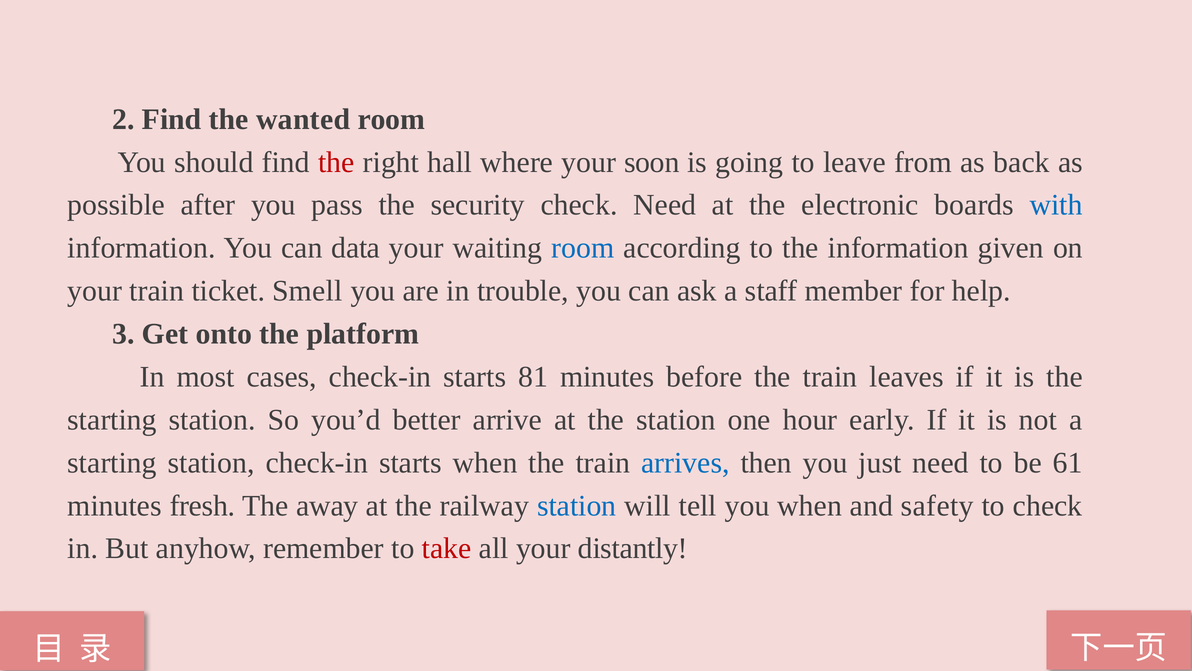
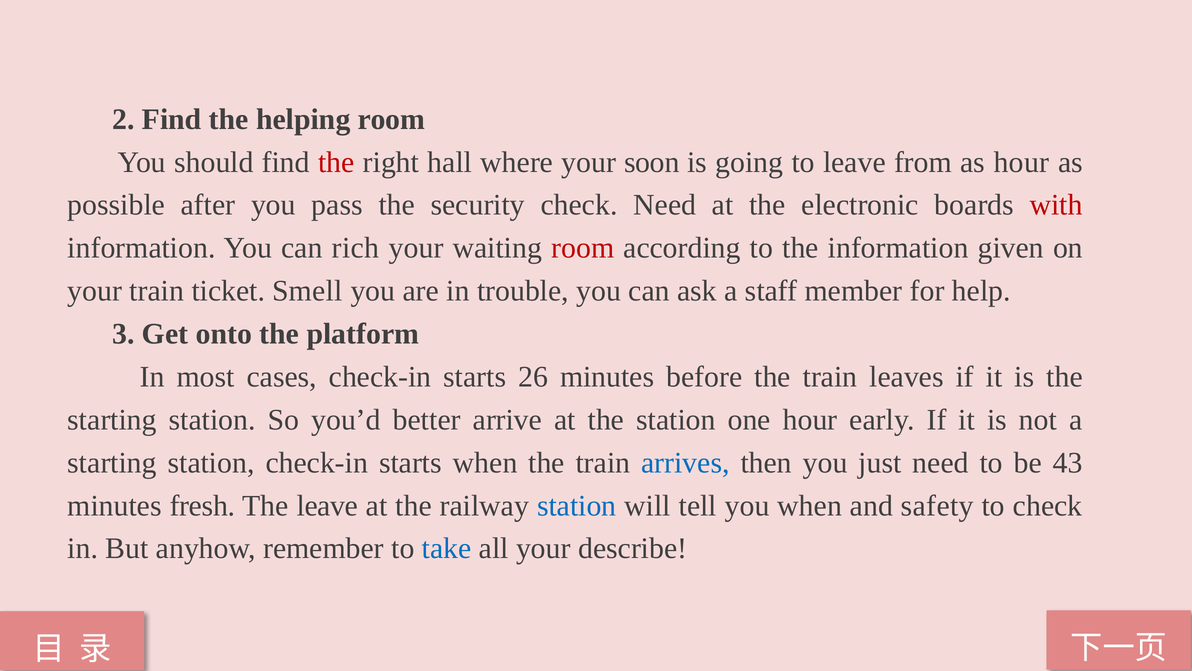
wanted: wanted -> helping (303, 119)
as back: back -> hour (1021, 162)
with colour: blue -> red (1056, 205)
data: data -> rich (356, 248)
room colour: blue -> red (583, 248)
81: 81 -> 26 (533, 377)
61: 61 -> 43 (1068, 462)
The away: away -> leave (327, 505)
take colour: red -> blue (447, 548)
distantly: distantly -> describe (633, 548)
